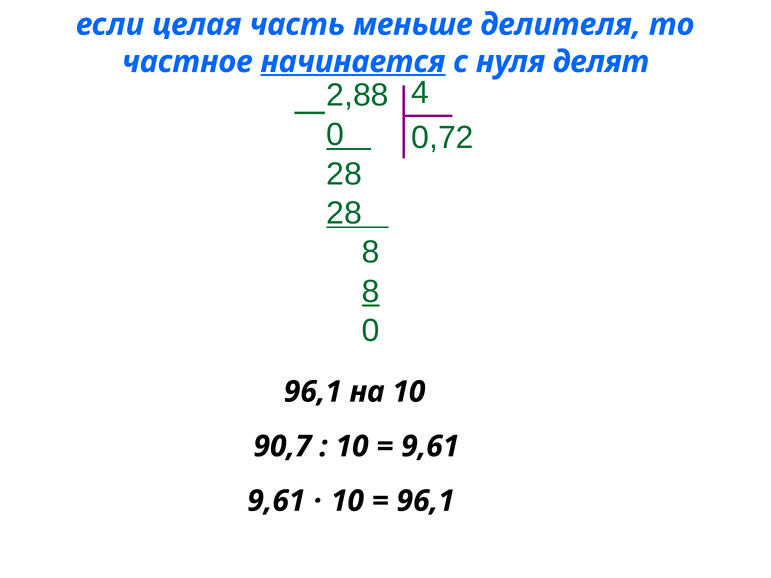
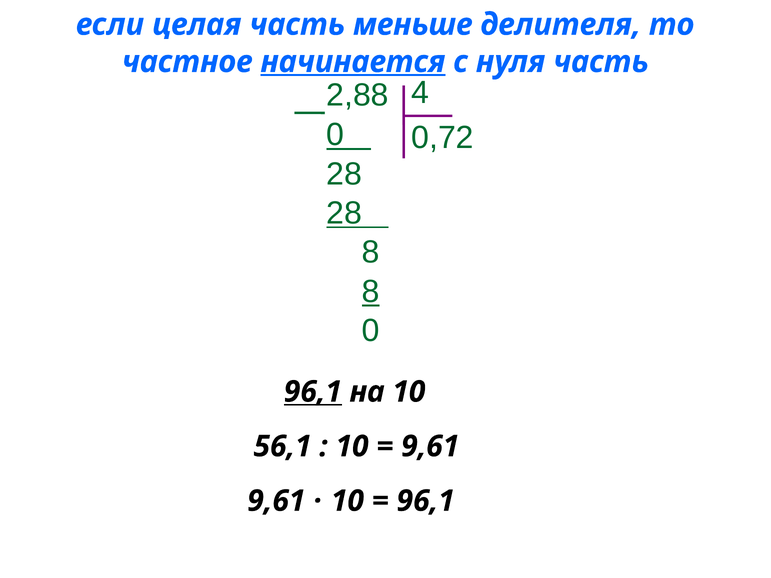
нуля делят: делят -> часть (601, 62)
96,1 underline: none -> present (313, 392)
90,7: 90,7 -> 56,1 (283, 447)
